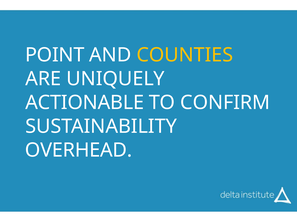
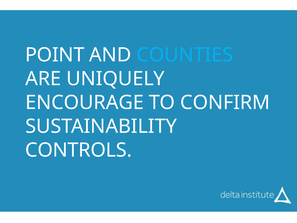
COUNTIES colour: yellow -> light blue (185, 55)
ACTIONABLE: ACTIONABLE -> ENCOURAGE (85, 102)
OVERHEAD: OVERHEAD -> CONTROLS (79, 150)
